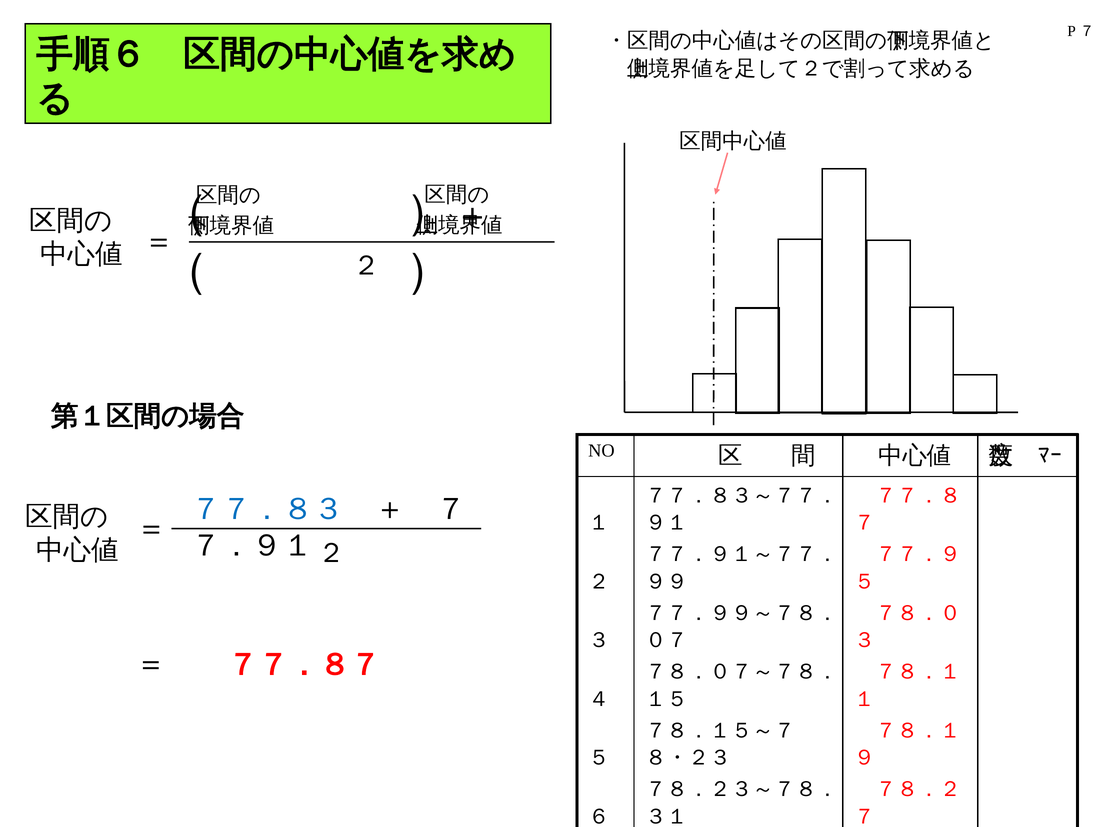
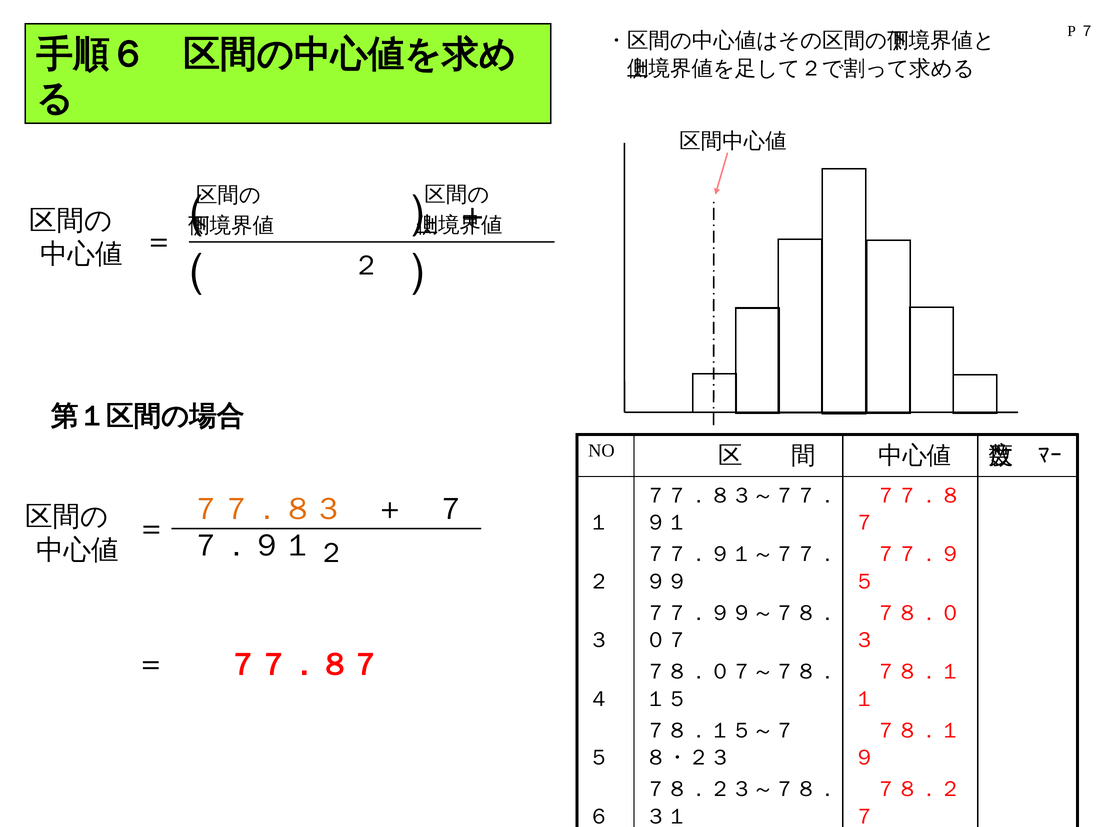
７７．８３ colour: blue -> orange (267, 509)
